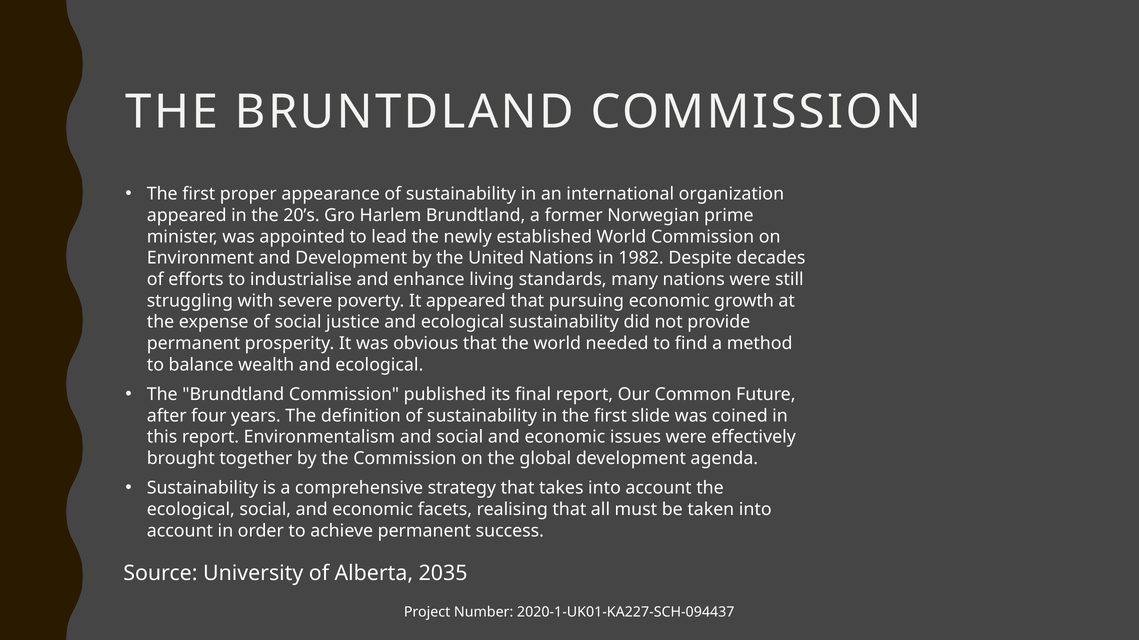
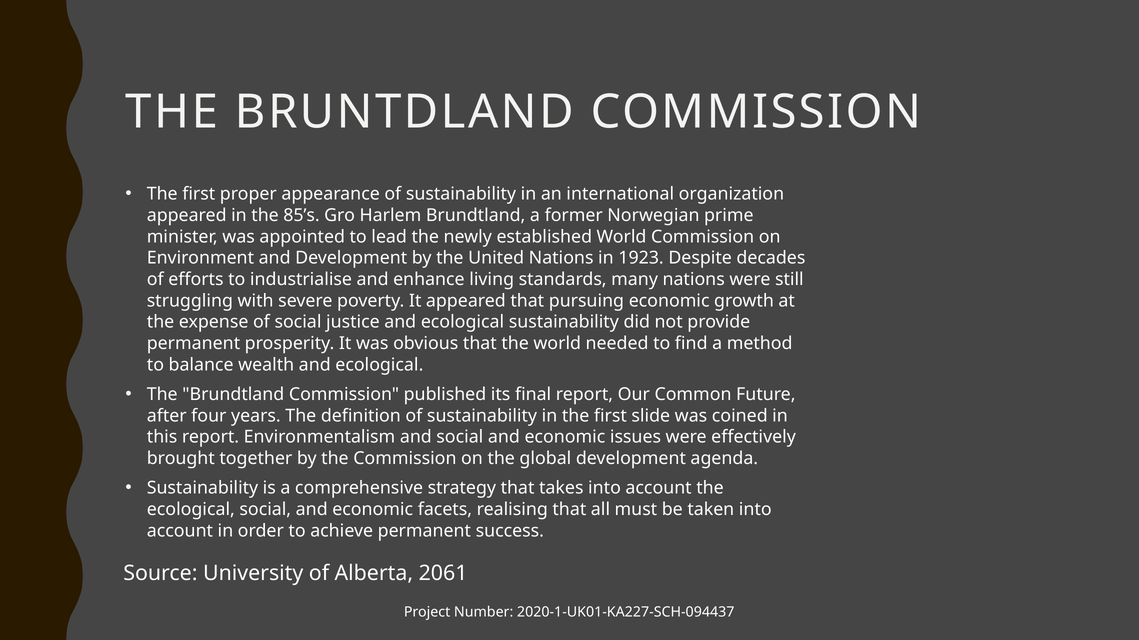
20’s: 20’s -> 85’s (302, 216)
1982: 1982 -> 1923 (641, 258)
2035: 2035 -> 2061 (443, 574)
